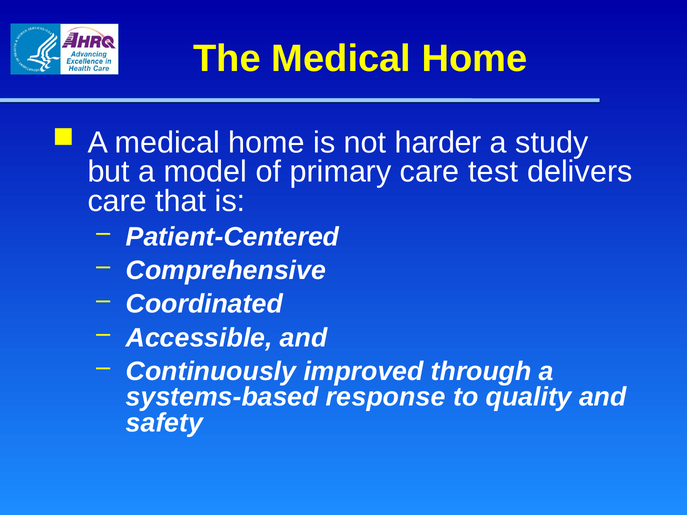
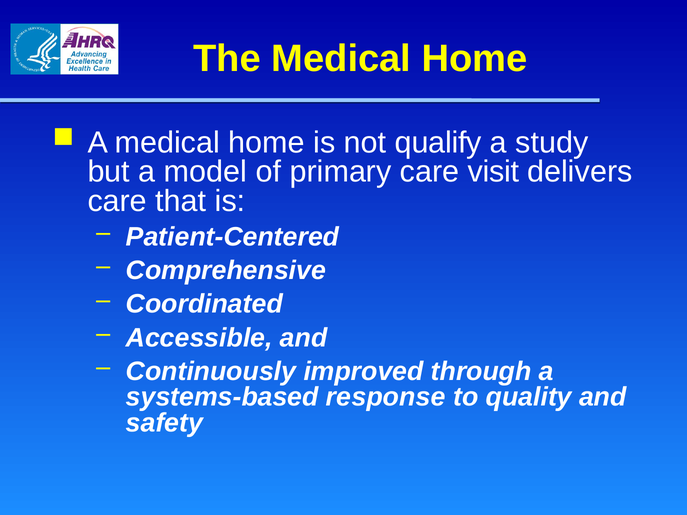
harder: harder -> qualify (438, 143)
test: test -> visit (493, 172)
